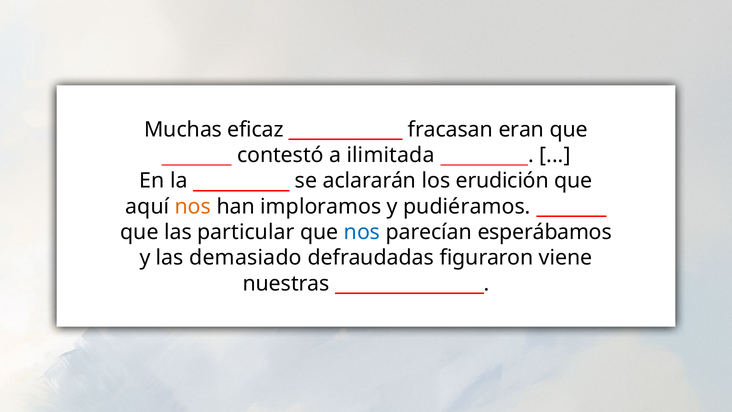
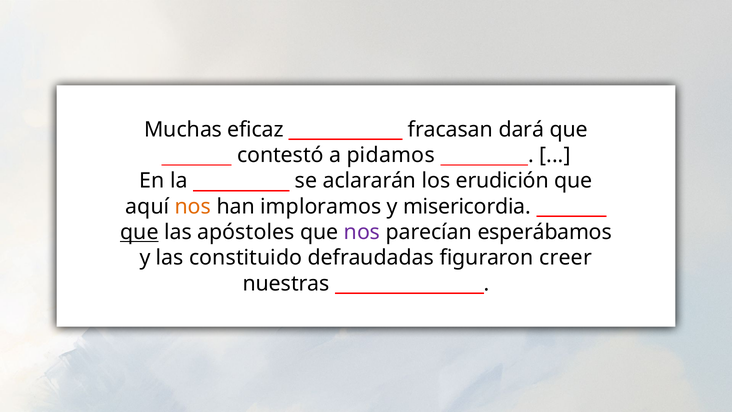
eran: eran -> dará (521, 130)
ilimitada: ilimitada -> pidamos (391, 155)
pudiéramos: pudiéramos -> misericordia (467, 206)
que underline: none -> present (139, 232)
particular: particular -> apóstoles (246, 232)
nos colour: blue -> purple (362, 232)
demasiado: demasiado -> constituido (246, 258)
viene: viene -> creer (566, 258)
